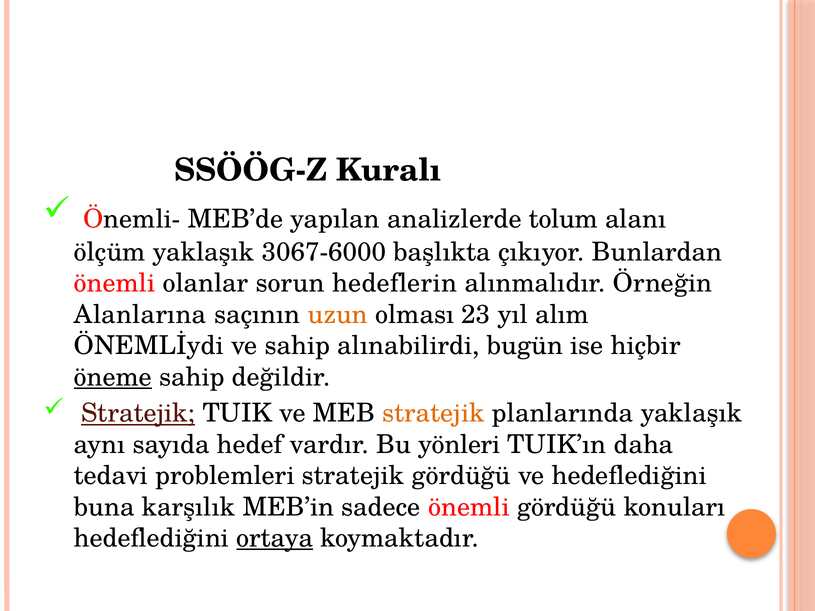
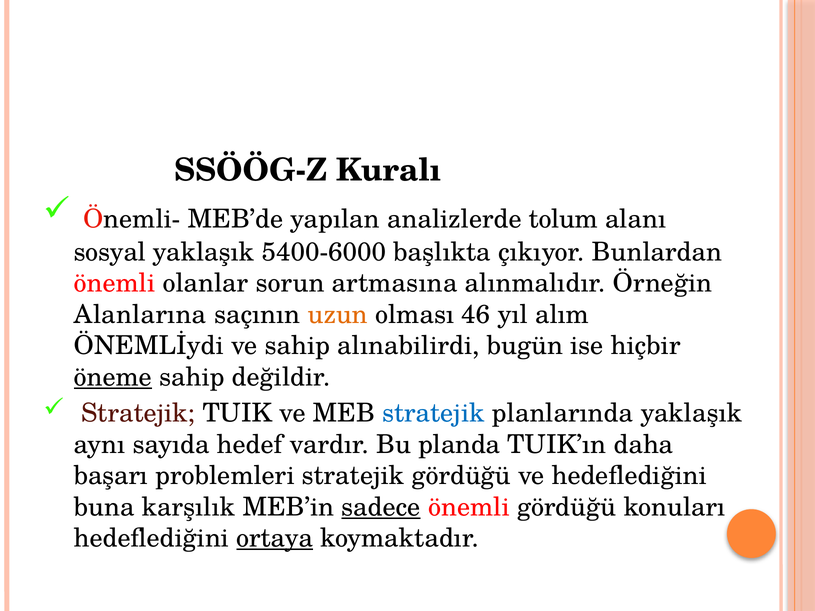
ölçüm: ölçüm -> sosyal (110, 252)
3067-6000: 3067-6000 -> 5400-6000 (324, 252)
hedeflerin: hedeflerin -> artmasına (395, 283)
23: 23 -> 46 (476, 315)
Stratejik underline: present -> none (138, 414)
stratejik colour: orange -> blue (433, 414)
yönleri: yönleri -> planda (459, 445)
tedavi: tedavi -> başarı (111, 476)
sadece underline: none -> present (381, 507)
